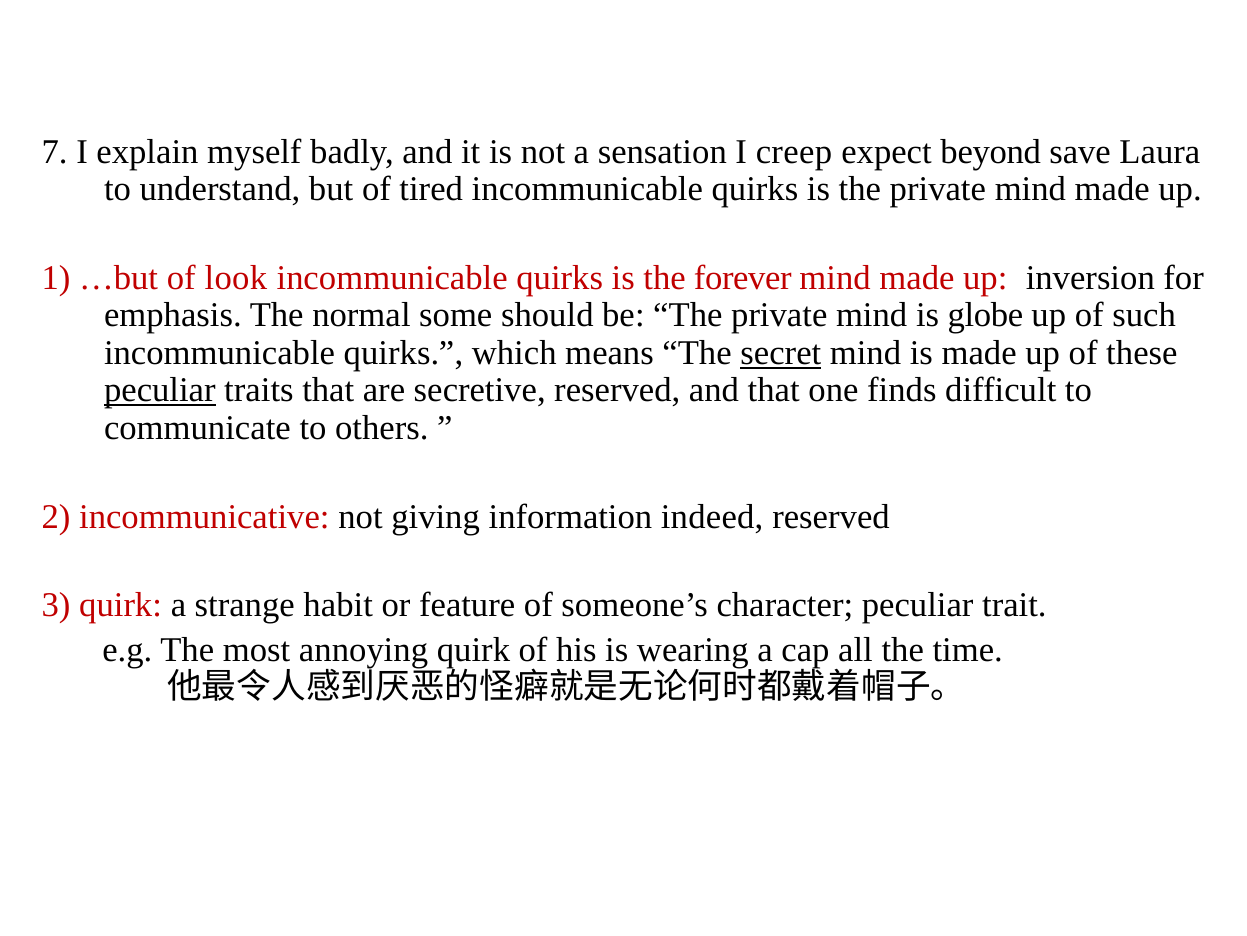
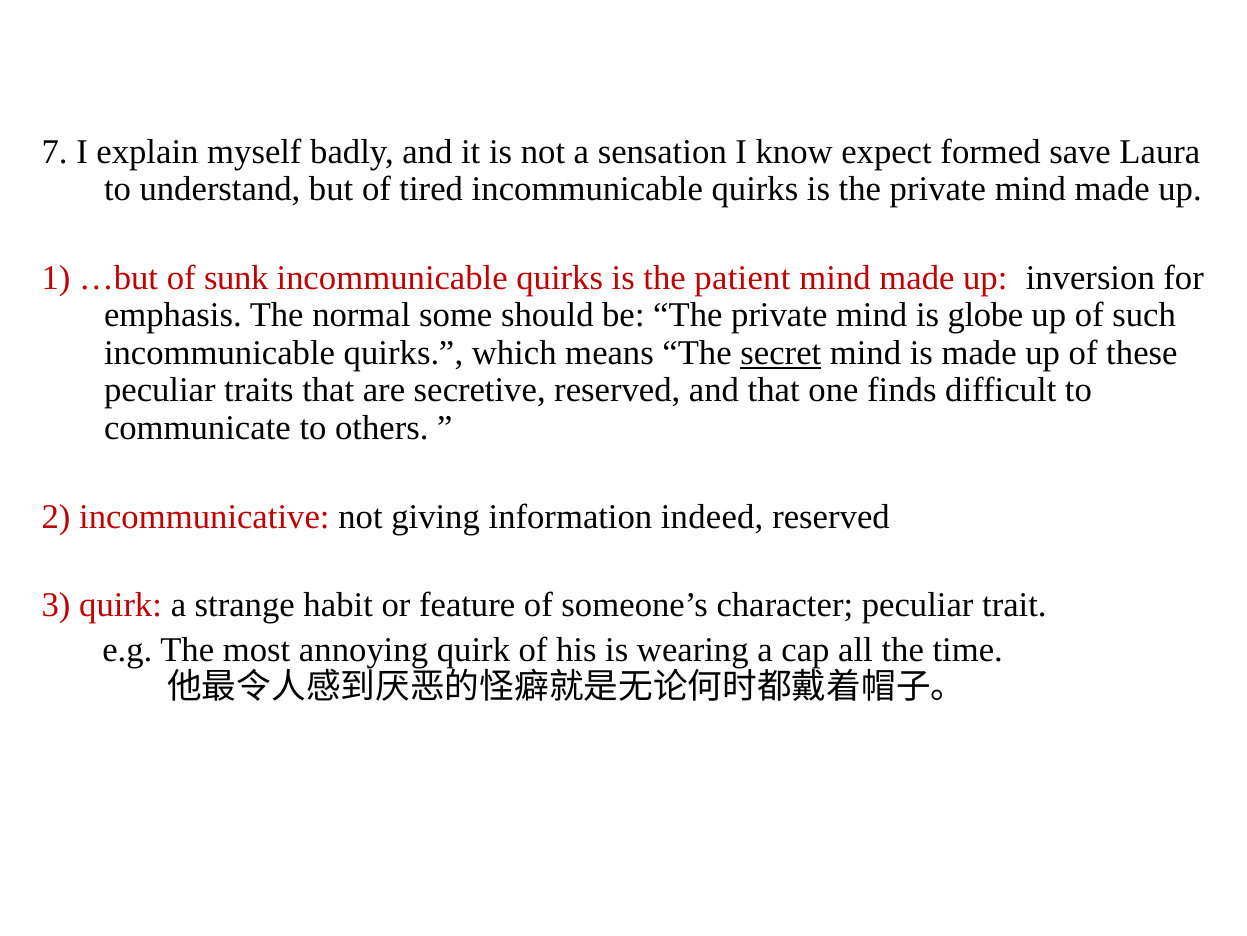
creep: creep -> know (794, 151)
beyond: beyond -> formed (991, 151)
look: look -> sunk (236, 278)
forever: forever -> patient (742, 278)
peculiar underline: present -> none (160, 390)
